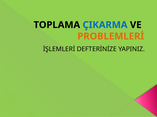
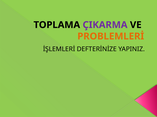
ÇIKARMA colour: blue -> purple (105, 25)
